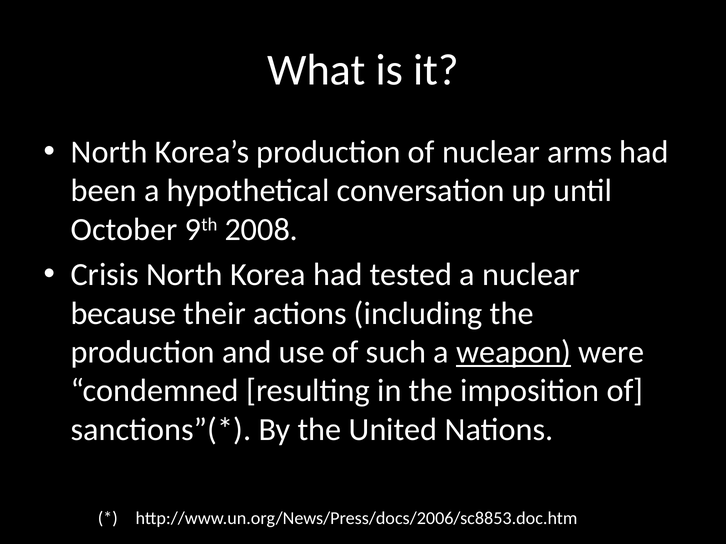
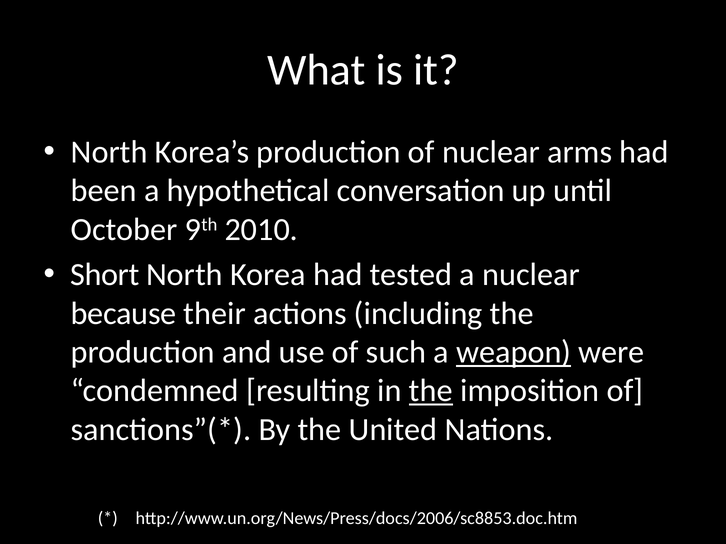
2008: 2008 -> 2010 (261, 230)
Crisis: Crisis -> Short (105, 275)
the underline: none -> present (431, 391)
